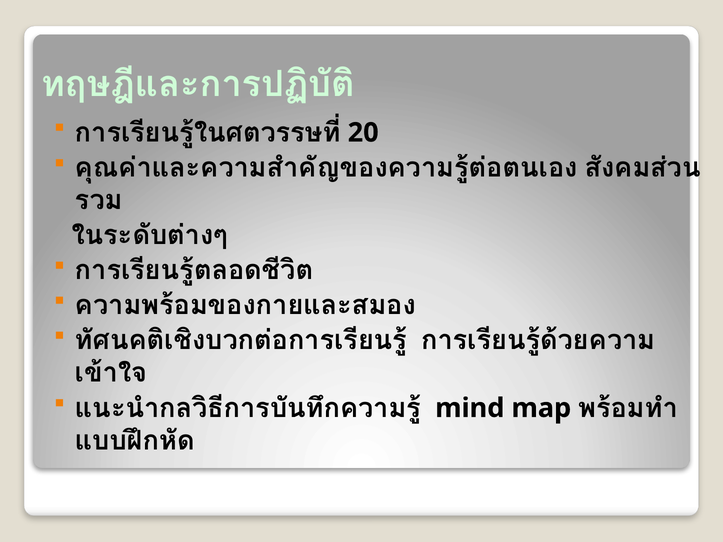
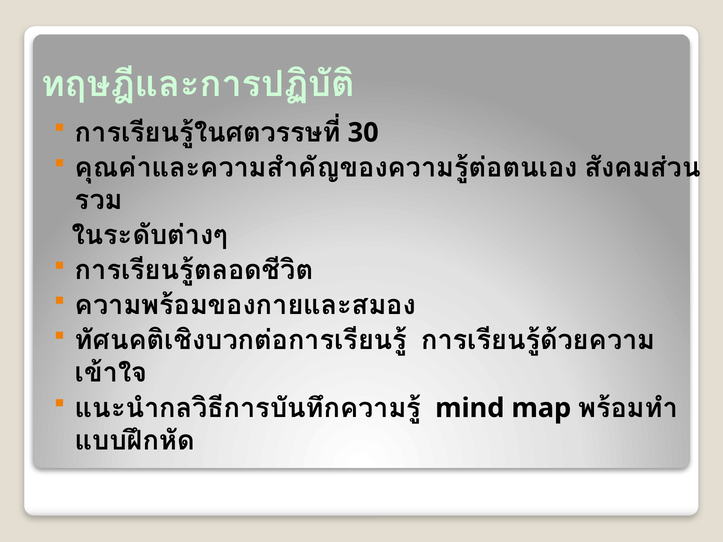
20: 20 -> 30 (363, 133)
